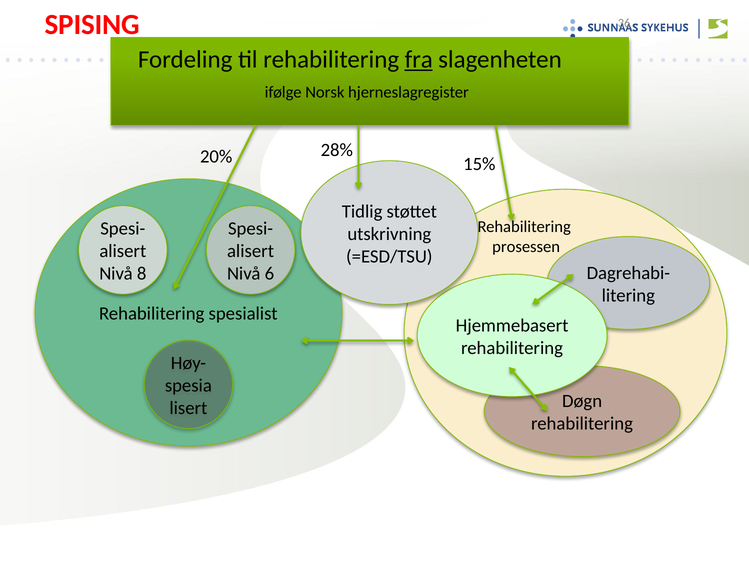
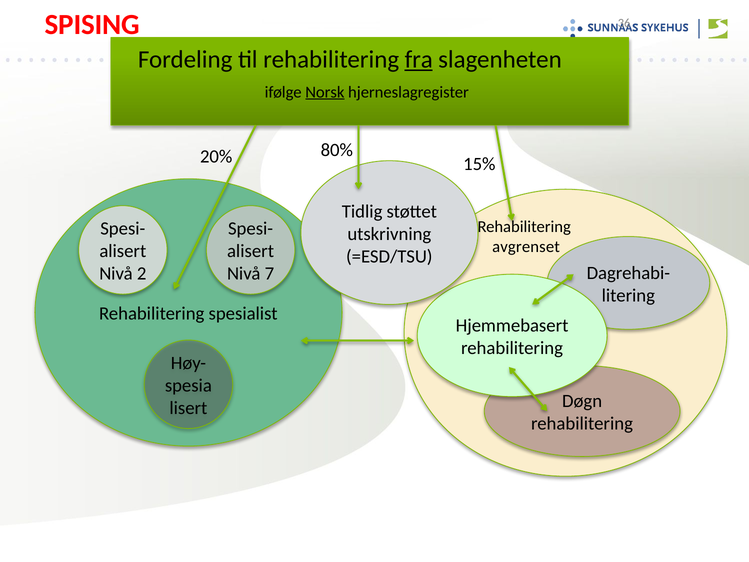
Norsk underline: none -> present (325, 92)
28%: 28% -> 80% (337, 150)
prosessen: prosessen -> avgrenset (526, 247)
8: 8 -> 2 (142, 274)
6: 6 -> 7 (269, 274)
